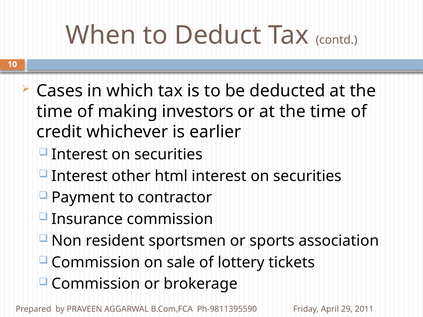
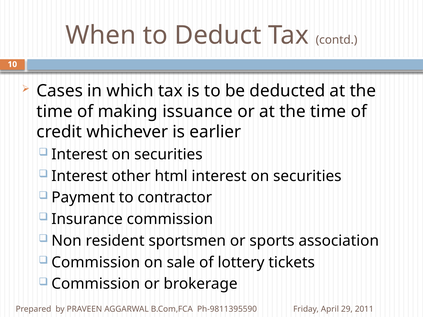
investors: investors -> issuance (198, 112)
